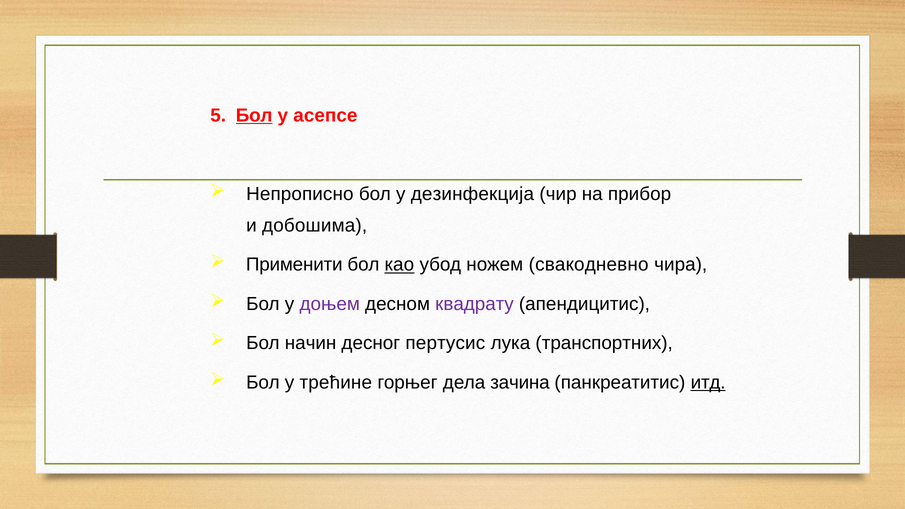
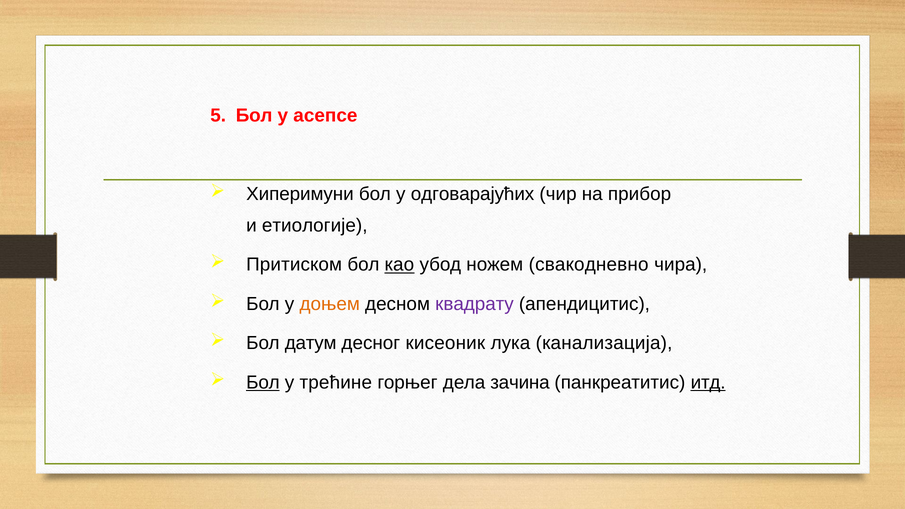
Бол underline: present -> none (254, 115)
Непрописно: Непрописно -> Хиперимуни (300, 194)
дезинфекција: дезинфекција -> одговарајућих (473, 194)
добошима: добошима -> етиологије (315, 226)
Применити: Применити -> Притиском (294, 265)
доњем colour: purple -> orange (330, 304)
начин: начин -> датум (311, 343)
пертусис: пертусис -> кисеоник (445, 343)
транспортних: транспортних -> канализација (604, 343)
Бол underline: none -> present (263, 382)
